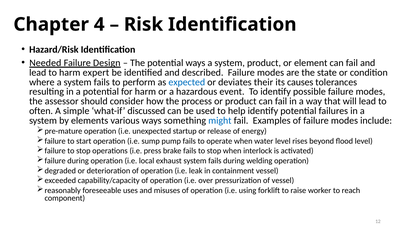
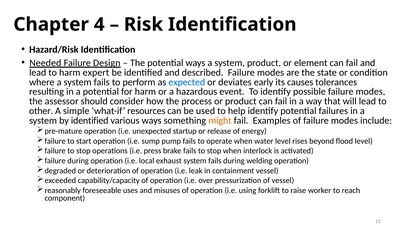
their: their -> early (264, 82)
often: often -> other (41, 111)
discussed: discussed -> resources (146, 111)
by elements: elements -> identified (90, 120)
might colour: blue -> orange (220, 120)
